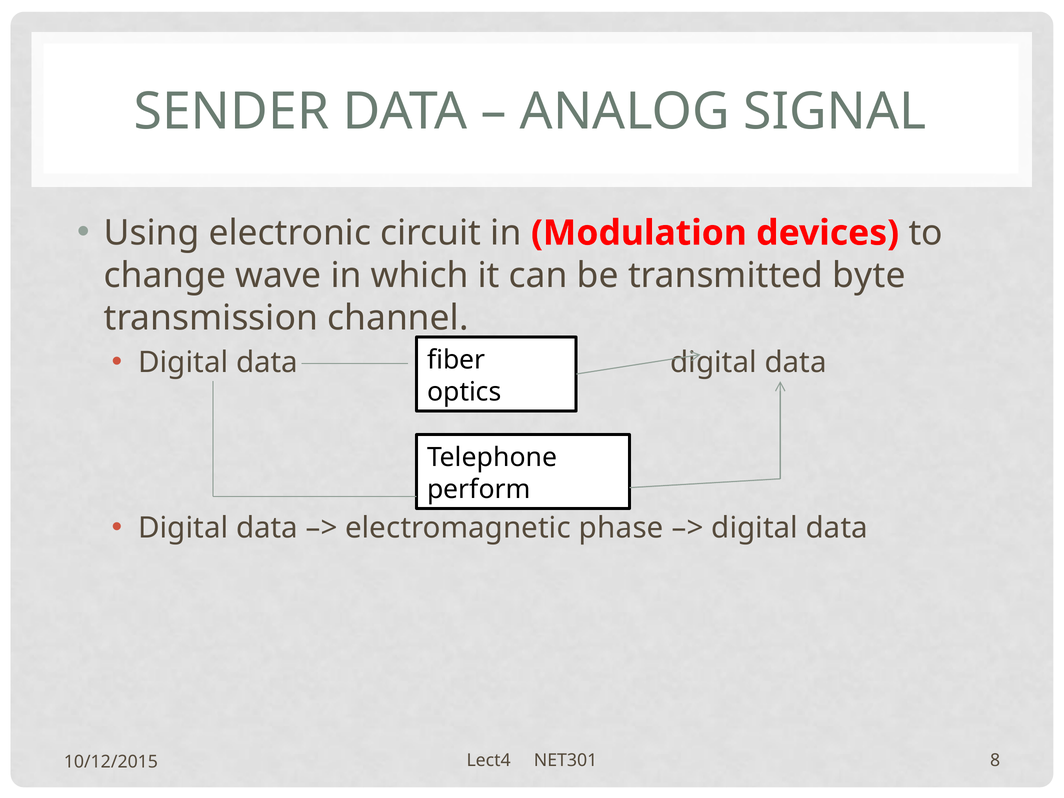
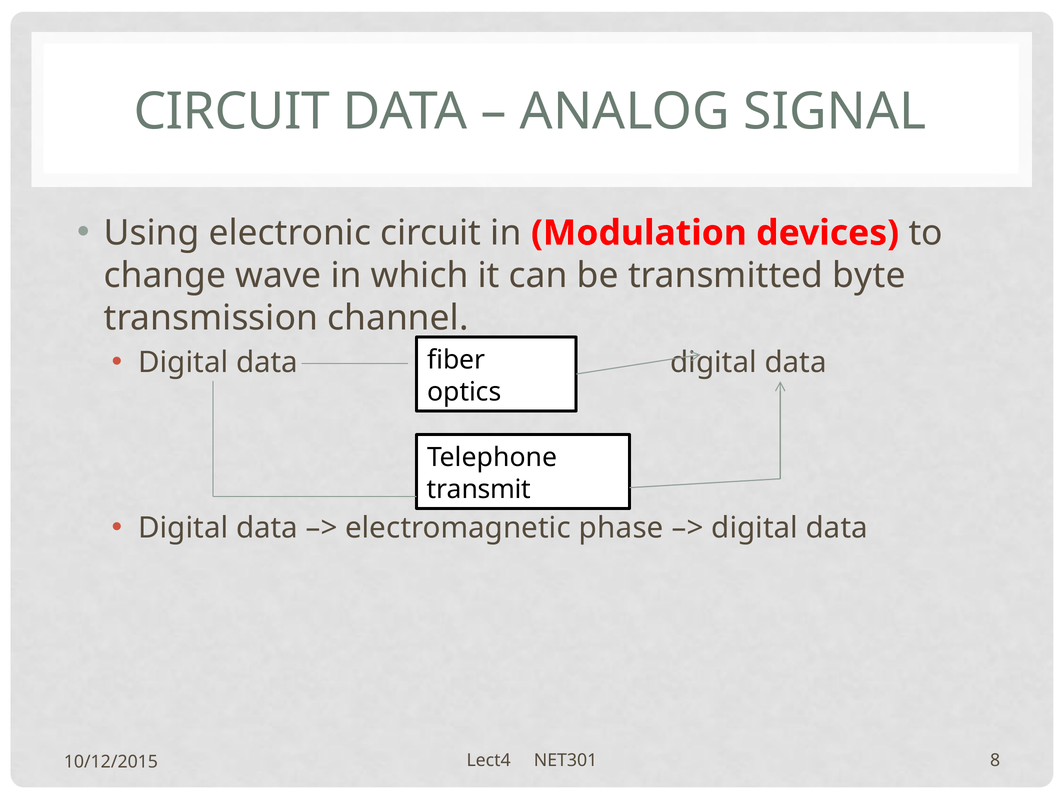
SENDER: SENDER -> CIRCUIT (232, 112)
perform: perform -> transmit (479, 489)
